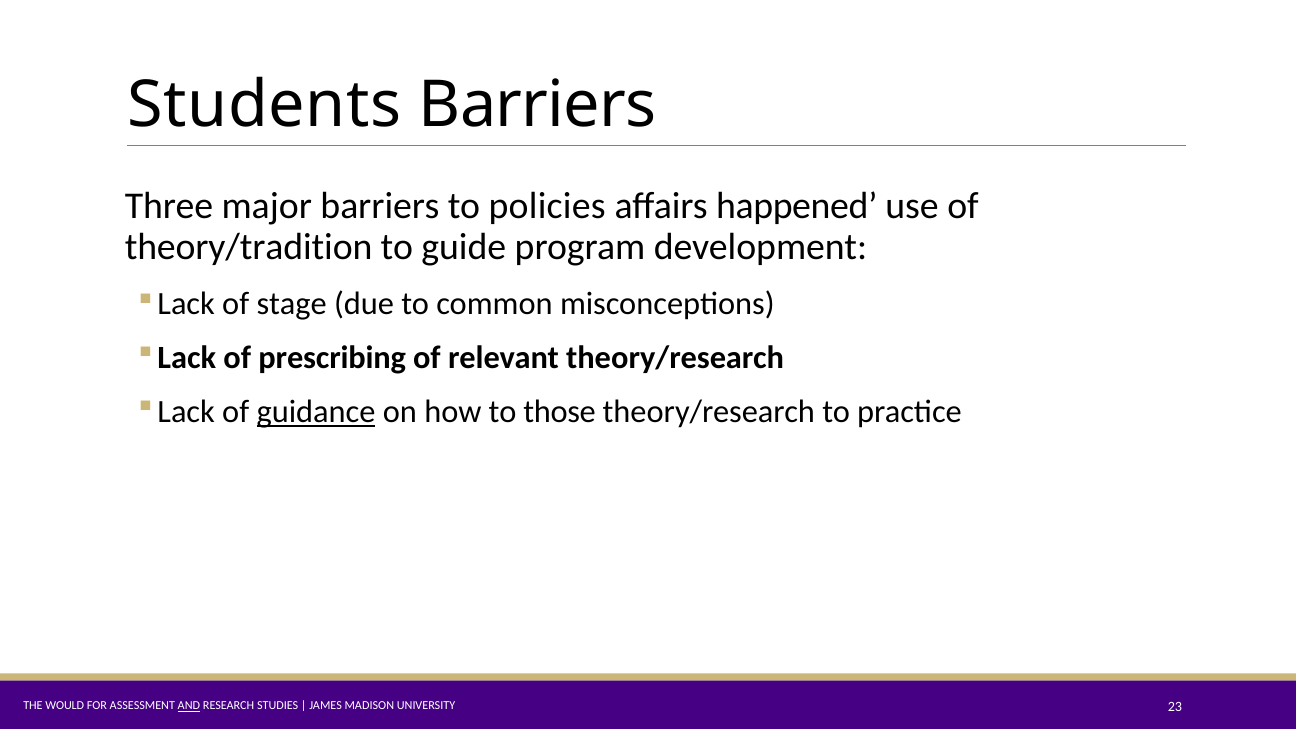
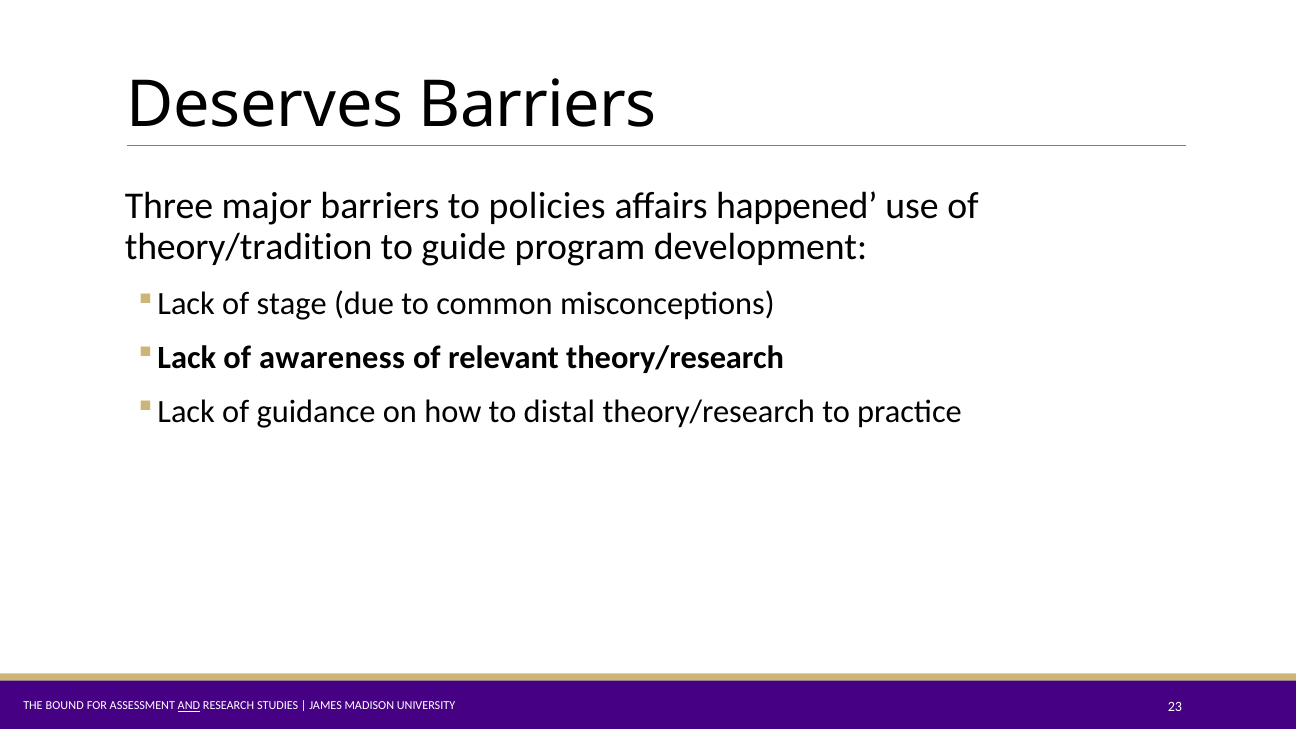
Students: Students -> Deserves (265, 106)
prescribing: prescribing -> awareness (332, 358)
guidance underline: present -> none (316, 412)
those: those -> distal (559, 412)
WOULD: WOULD -> BOUND (65, 706)
